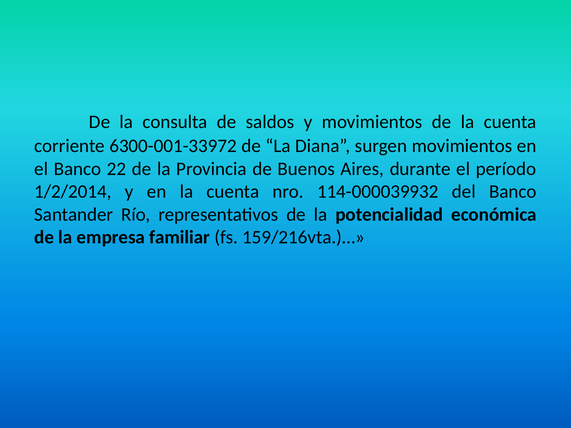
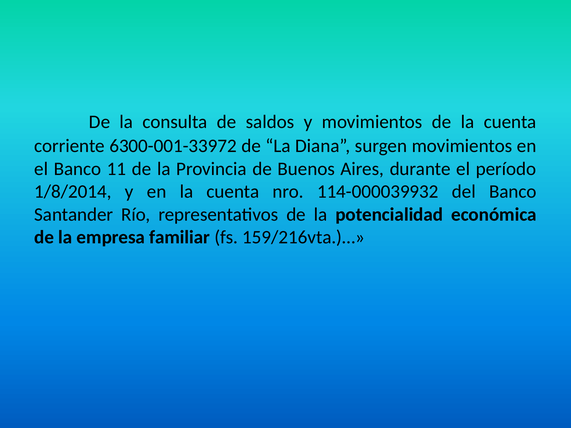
22: 22 -> 11 (116, 169)
1/2/2014: 1/2/2014 -> 1/8/2014 (73, 192)
